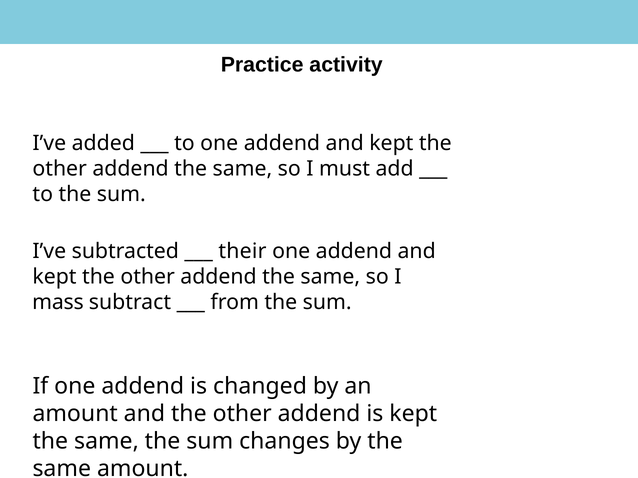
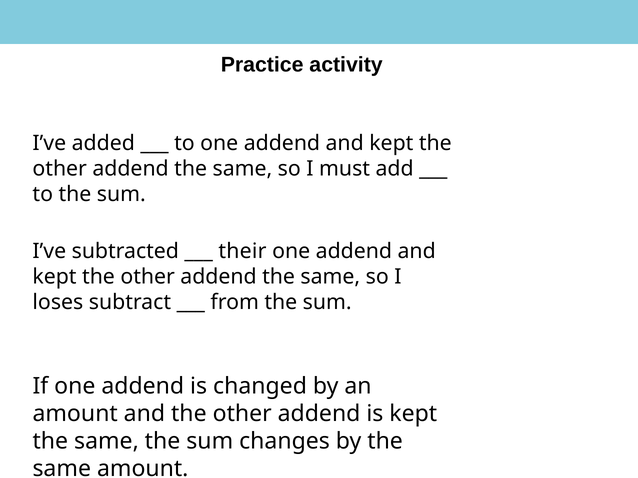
mass: mass -> loses (58, 302)
